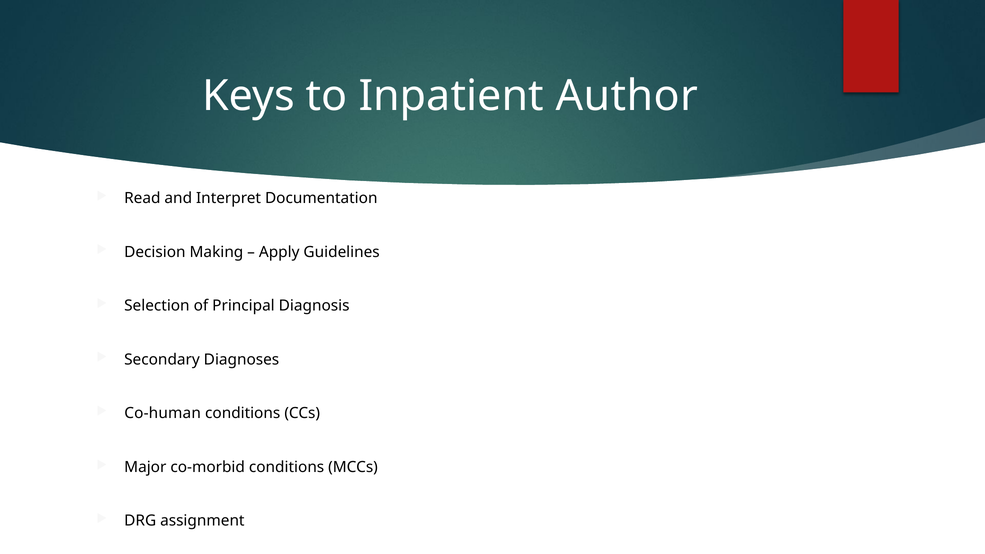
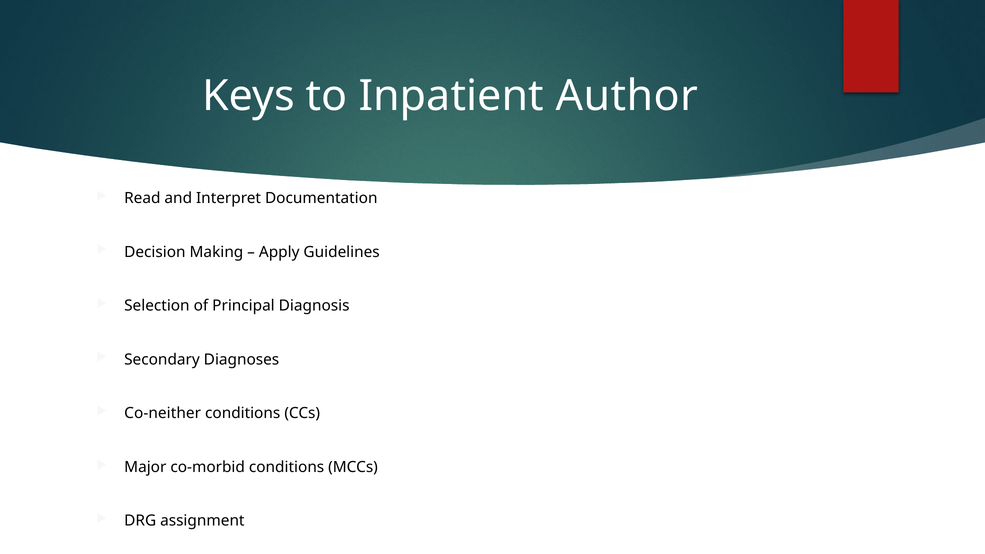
Co-human: Co-human -> Co-neither (163, 413)
